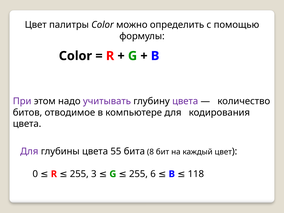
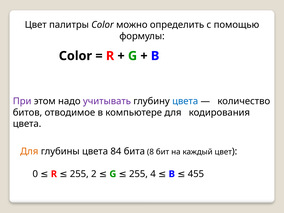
цвета colour: purple -> blue (185, 101)
Для colour: purple -> orange (29, 151)
55: 55 -> 84 (116, 151)
6: 6 -> 4 (153, 174)
118: 118 -> 455 (196, 174)
3: 3 -> 2 (94, 174)
